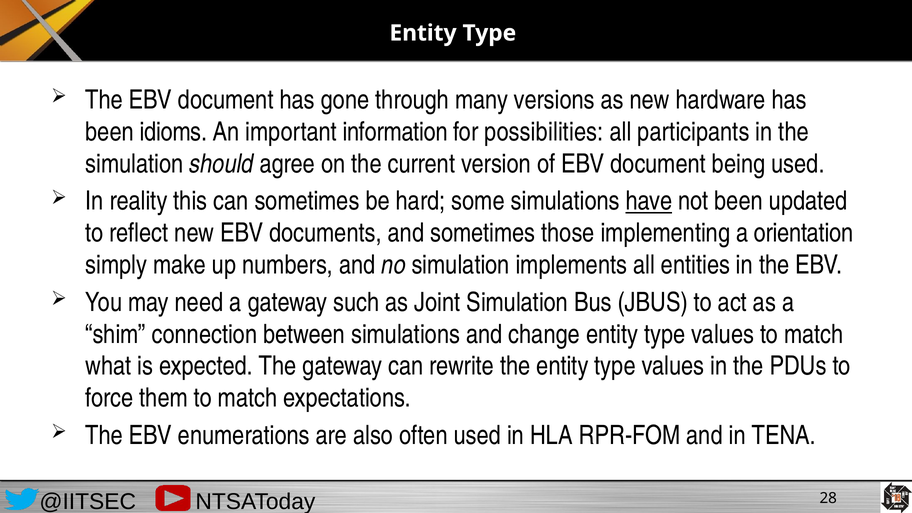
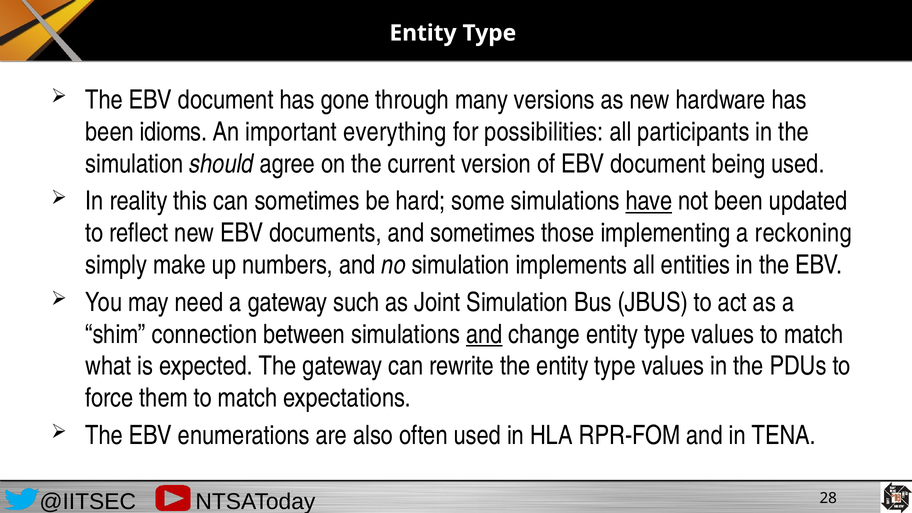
information: information -> everything (395, 132)
orientation: orientation -> reckoning (803, 233)
and underline: none -> present (484, 334)
